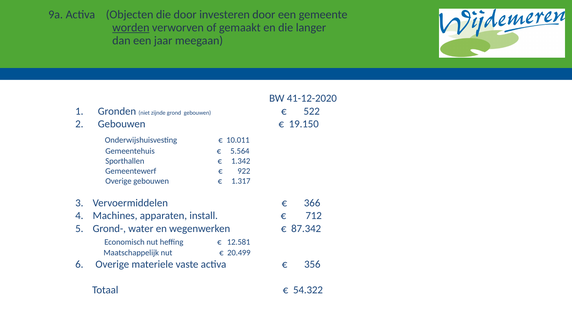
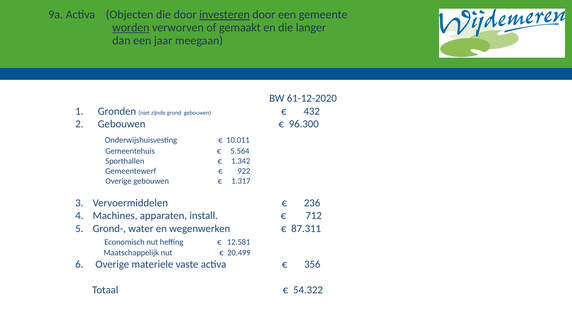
investeren underline: none -> present (225, 15)
41-12-2020: 41-12-2020 -> 61-12-2020 (312, 98)
522: 522 -> 432 (312, 111)
19.150: 19.150 -> 96.300 (304, 124)
366: 366 -> 236 (312, 203)
87.342: 87.342 -> 87.311 (306, 228)
